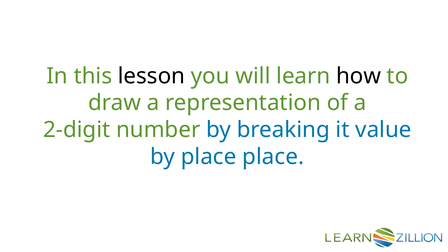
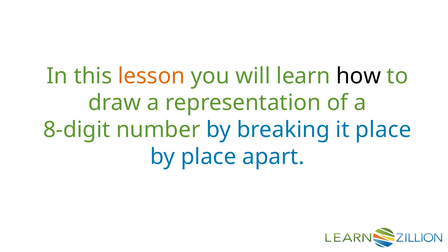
lesson colour: black -> orange (151, 76)
2-digit: 2-digit -> 8-digit (77, 130)
it value: value -> place (383, 130)
place place: place -> apart (273, 157)
